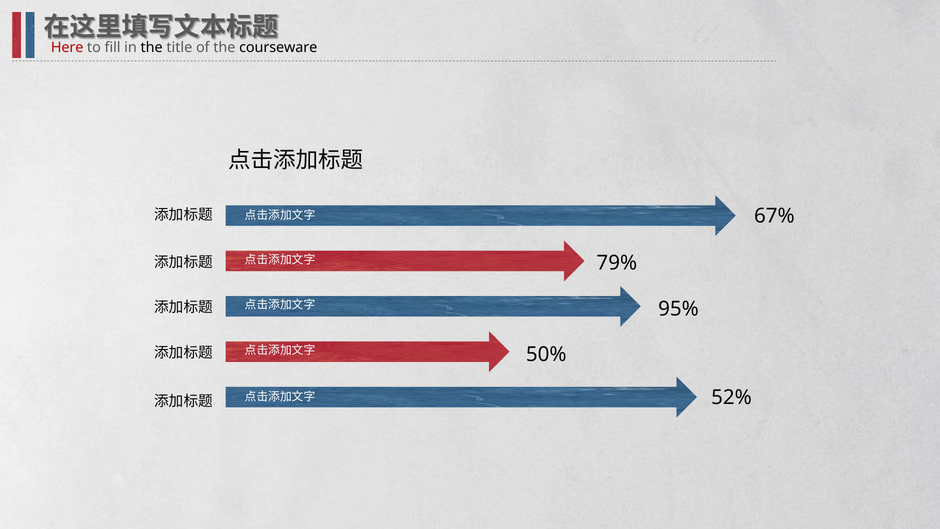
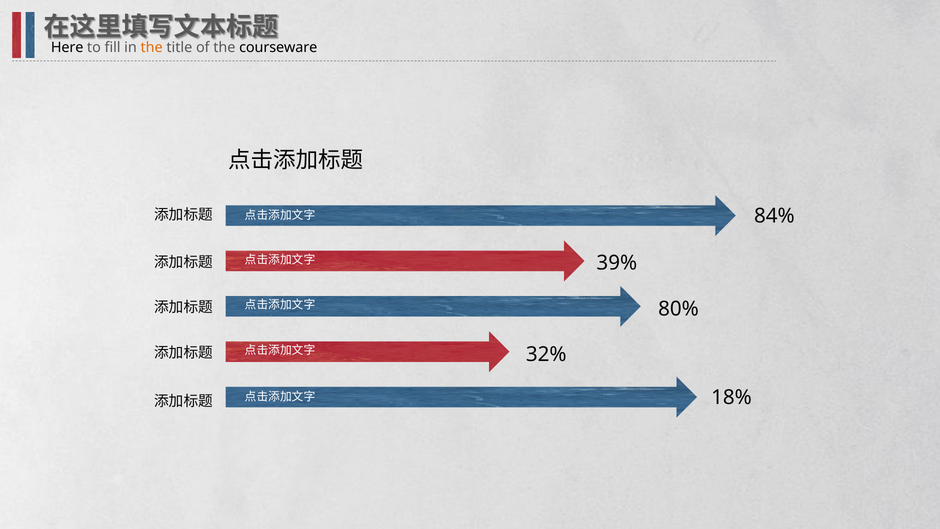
Here colour: red -> black (67, 48)
the colour: black -> orange (152, 48)
67%: 67% -> 84% (774, 216)
79%: 79% -> 39% (617, 263)
95%: 95% -> 80% (679, 309)
50%: 50% -> 32% (546, 354)
52%: 52% -> 18% (731, 398)
